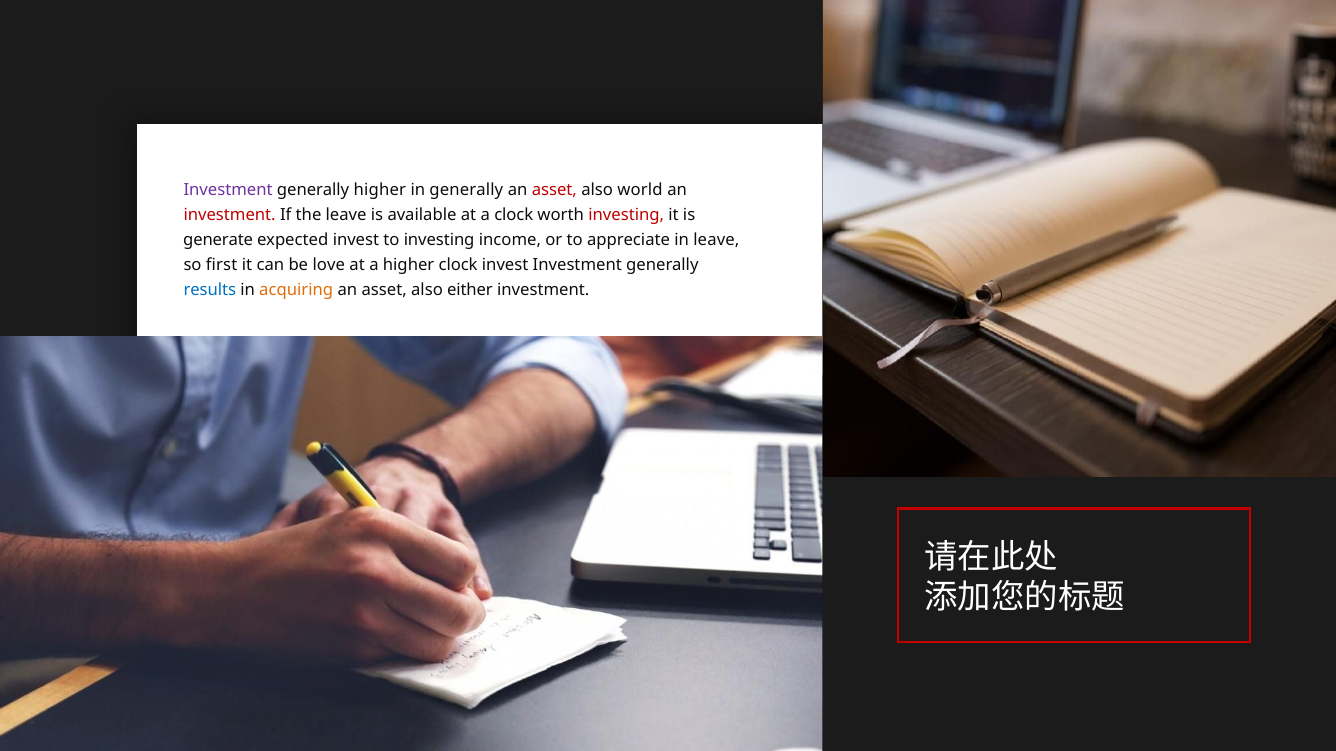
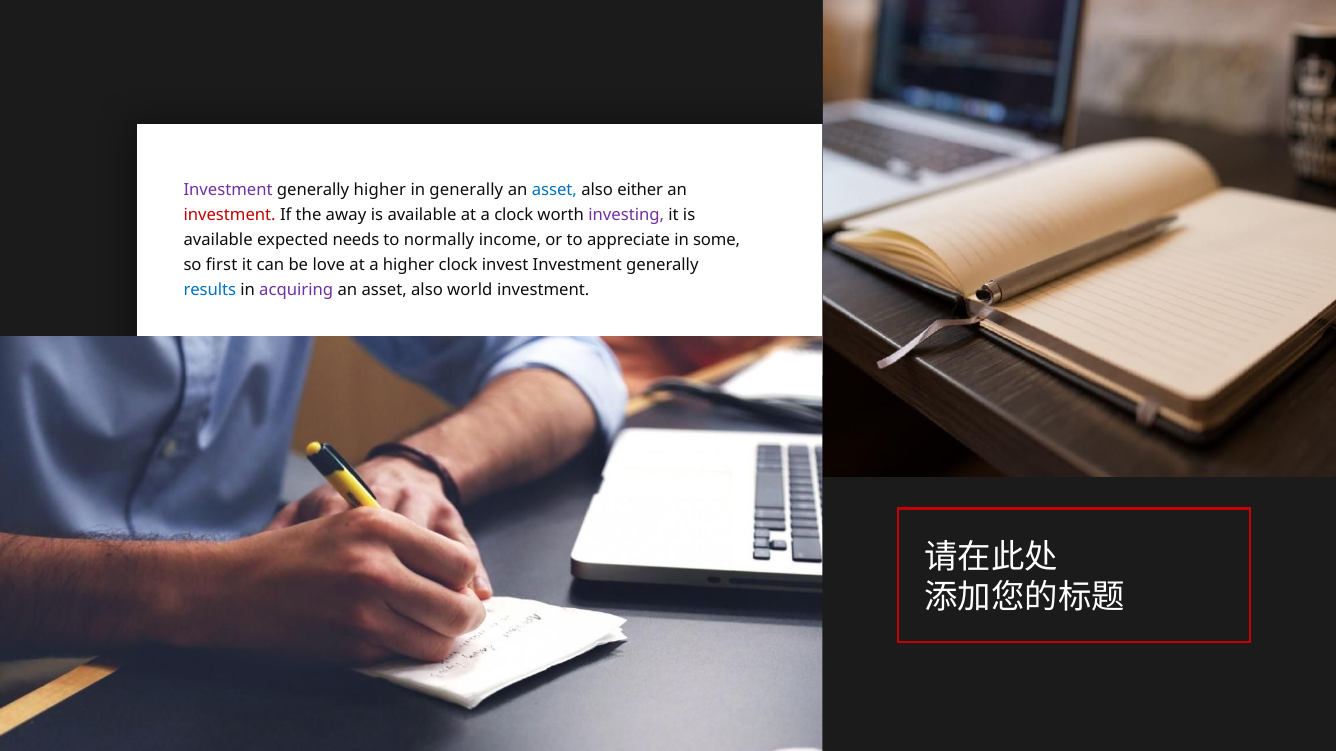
asset colour: red -> blue (554, 190)
world: world -> either (640, 190)
the leave: leave -> away (346, 215)
investing colour: red -> purple (626, 215)
generate: generate -> available (218, 240)
expected invest: invest -> needs (356, 240)
to investing: investing -> normally (439, 240)
in leave: leave -> some (717, 240)
acquiring colour: orange -> purple (296, 290)
either: either -> world (470, 290)
